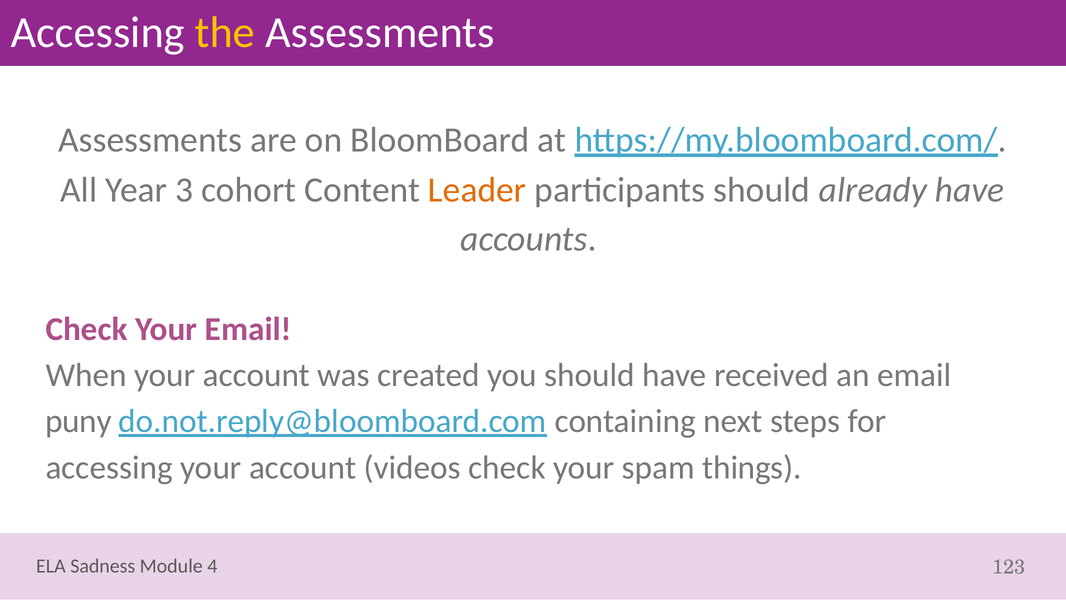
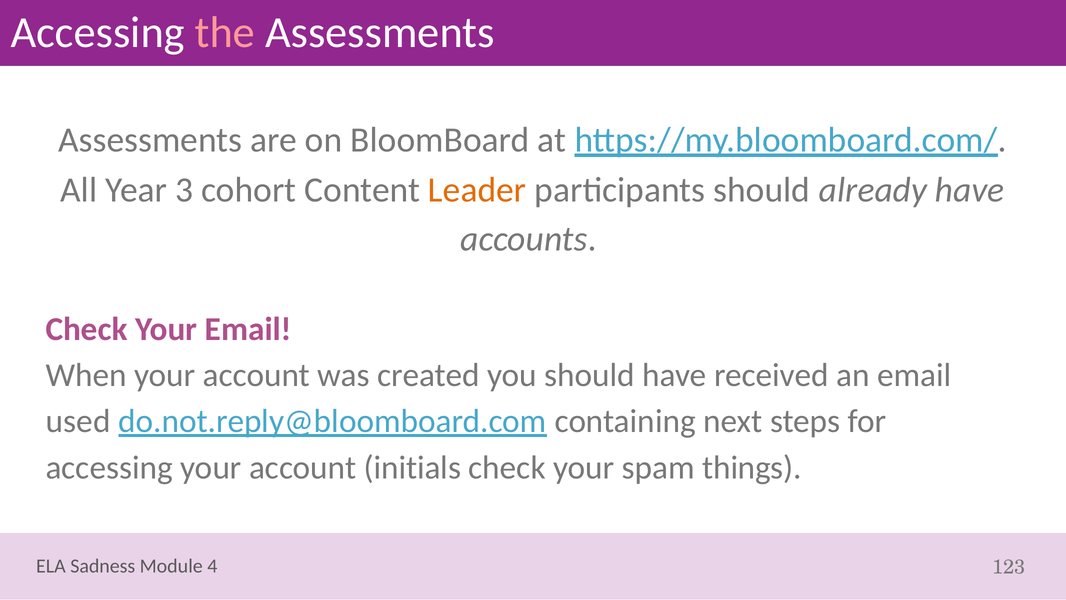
the colour: yellow -> pink (225, 33)
puny: puny -> used (78, 421)
videos: videos -> initials (412, 468)
